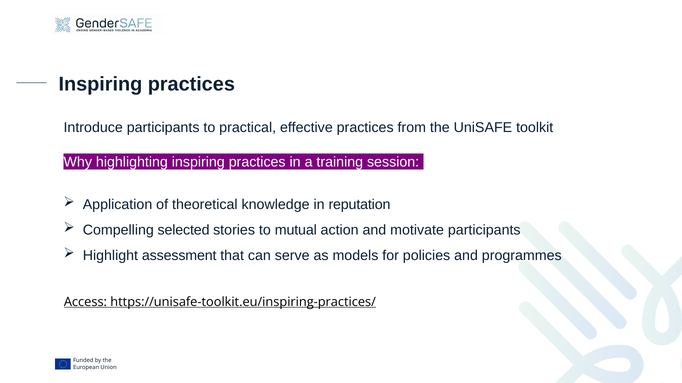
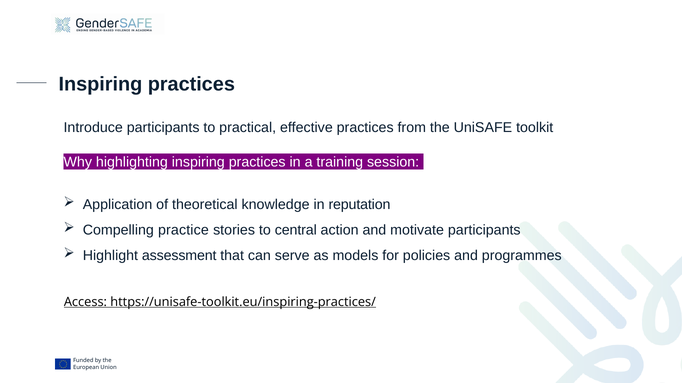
selected: selected -> practice (183, 230)
mutual: mutual -> central (296, 230)
